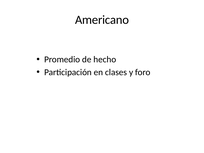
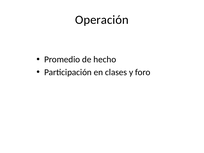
Americano: Americano -> Operación (102, 20)
